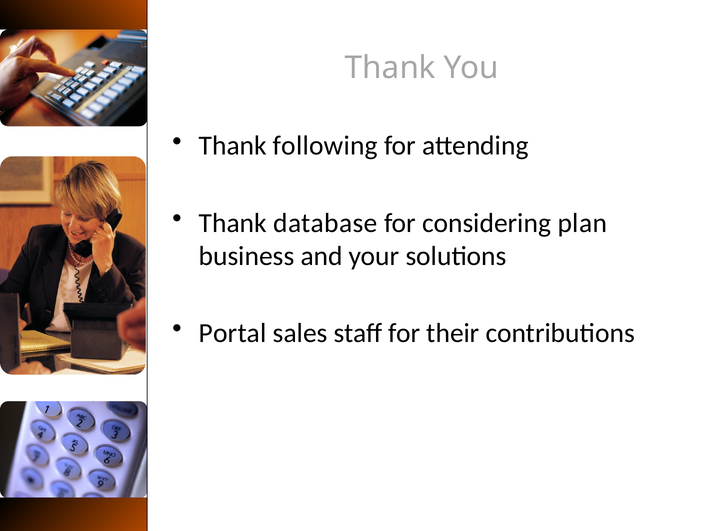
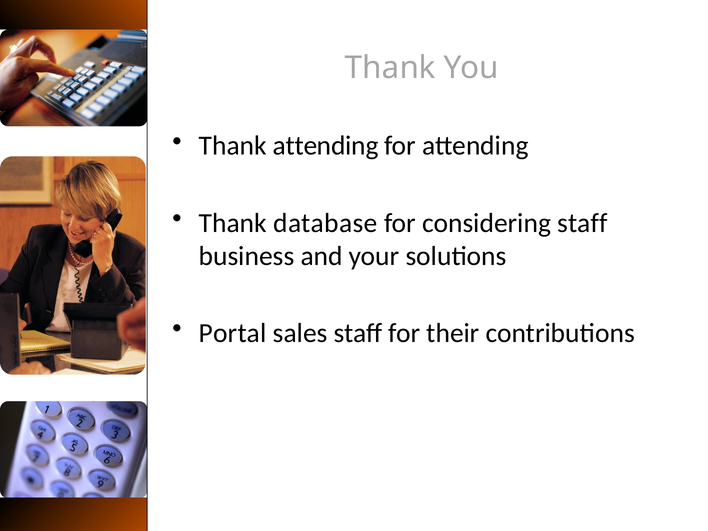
Thank following: following -> attending (326, 146)
considering plan: plan -> staff (582, 223)
